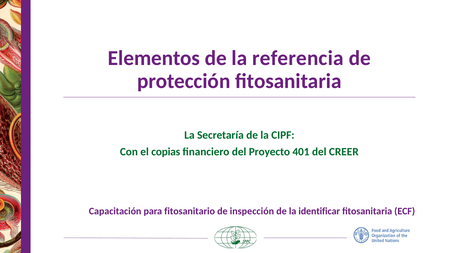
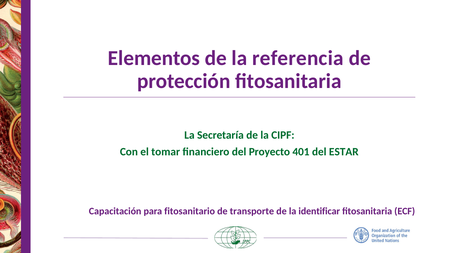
copias: copias -> tomar (166, 152)
CREER: CREER -> ESTAR (344, 152)
inspección: inspección -> transporte (252, 211)
